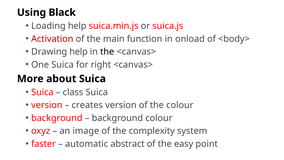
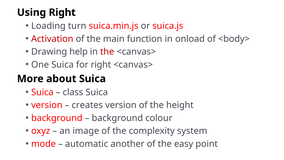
Using Black: Black -> Right (62, 12)
Loading help: help -> turn (77, 26)
the colour: black -> red (107, 52)
the colour: colour -> height (180, 105)
faster: faster -> mode (44, 144)
abstract: abstract -> another (127, 144)
